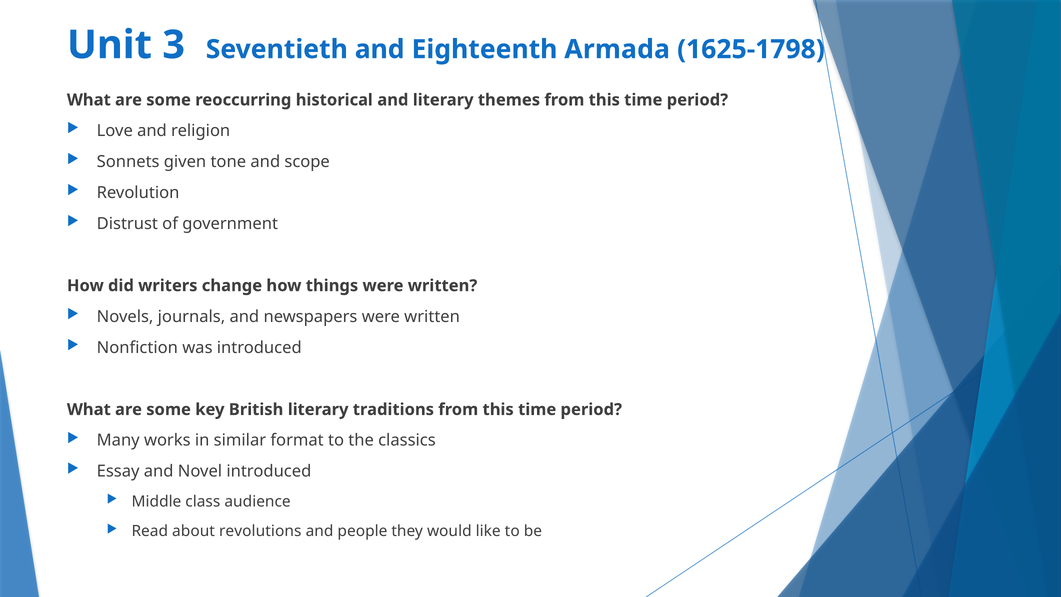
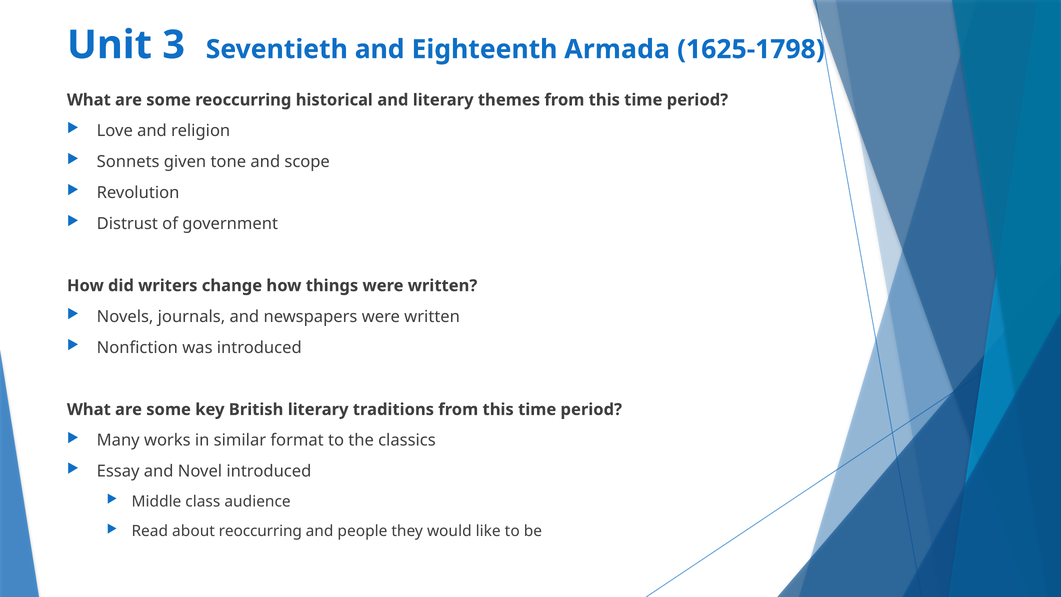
about revolutions: revolutions -> reoccurring (260, 531)
